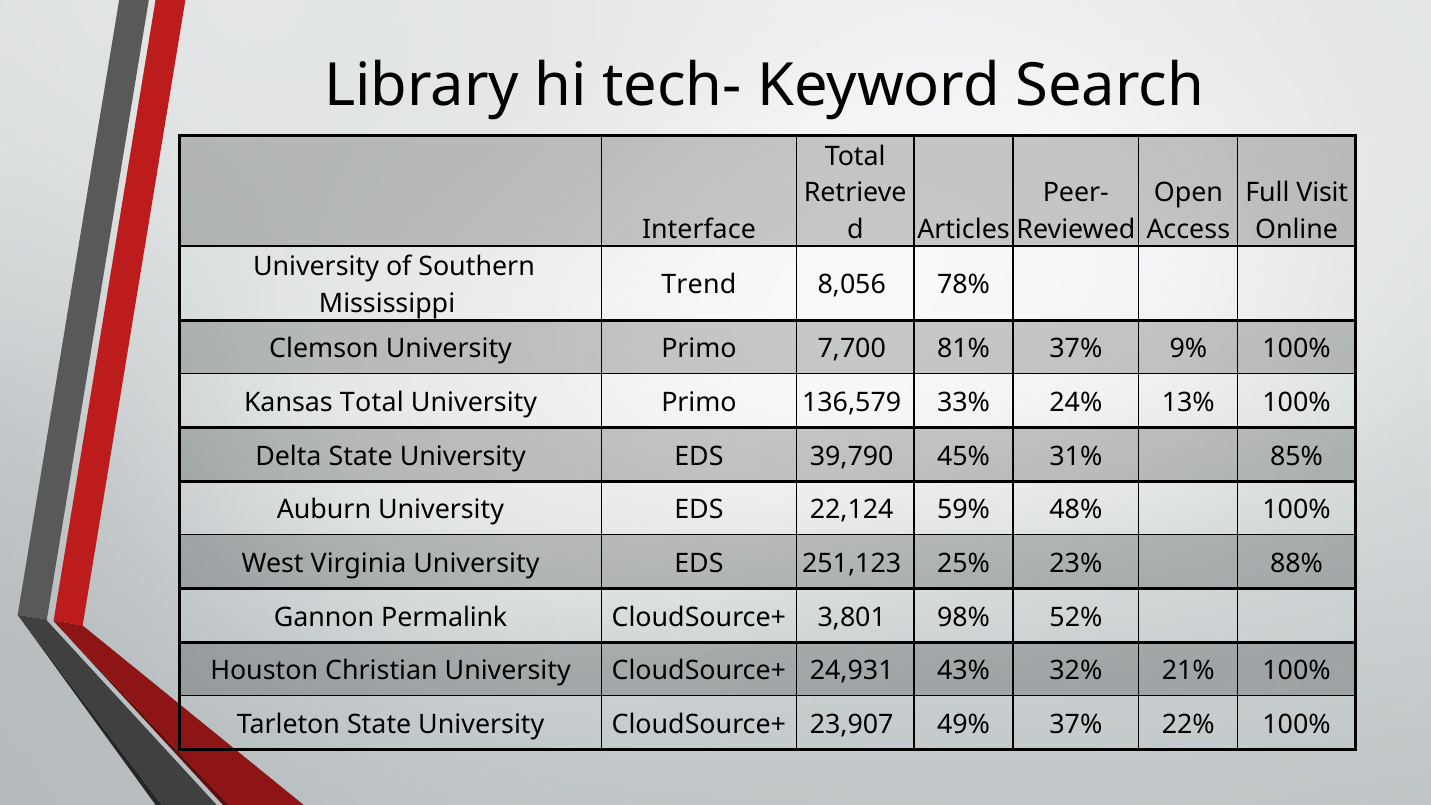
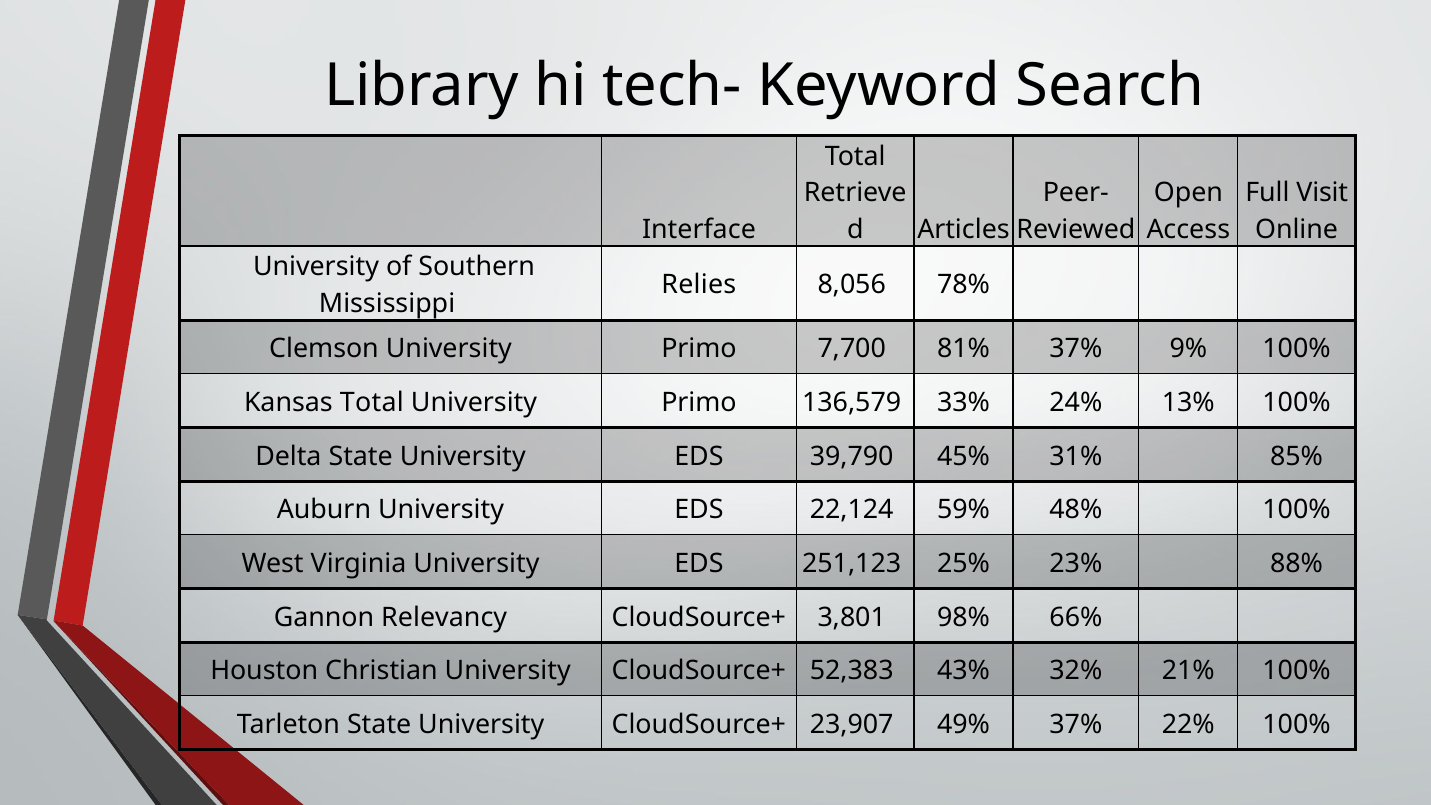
Trend: Trend -> Relies (699, 285)
Permalink: Permalink -> Relevancy (444, 617)
52%: 52% -> 66% (1076, 617)
24,931: 24,931 -> 52,383 (852, 671)
